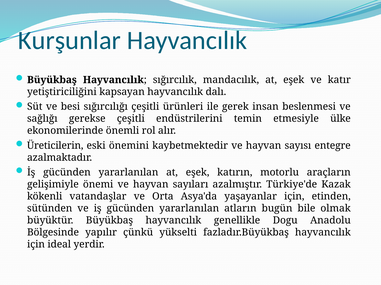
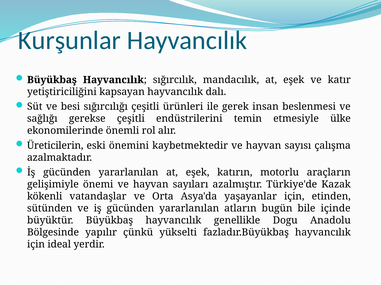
entegre: entegre -> çalışma (333, 146)
olmak: olmak -> içinde (336, 209)
